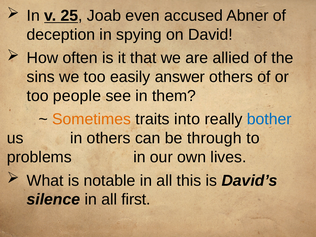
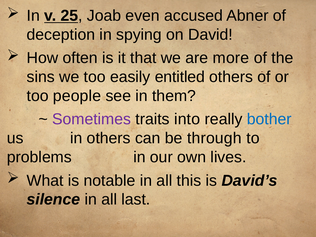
allied: allied -> more (231, 58)
answer: answer -> entitled (180, 77)
Sometimes colour: orange -> purple (92, 119)
first: first -> last (136, 200)
